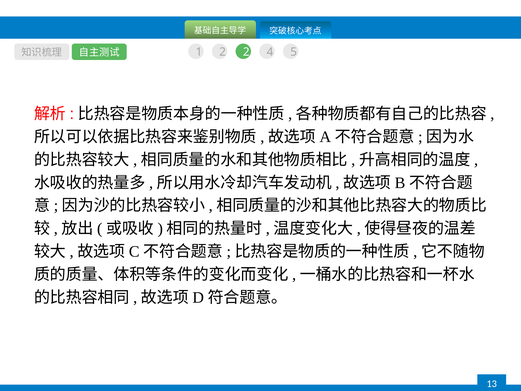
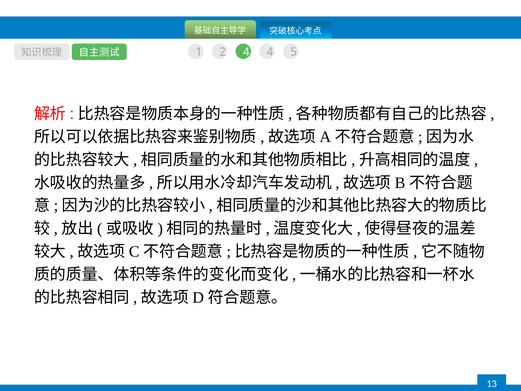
2 2: 2 -> 4 (246, 52)
